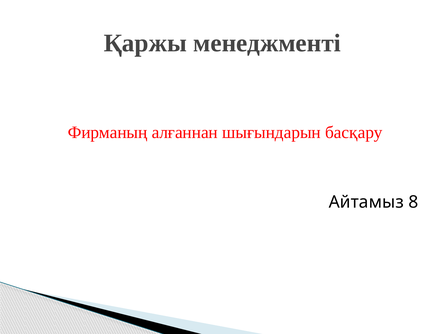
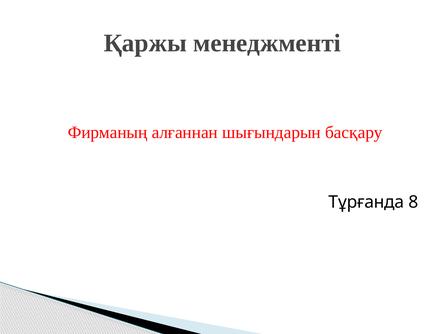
Айтамыз: Айтамыз -> Тұрғанда (366, 202)
